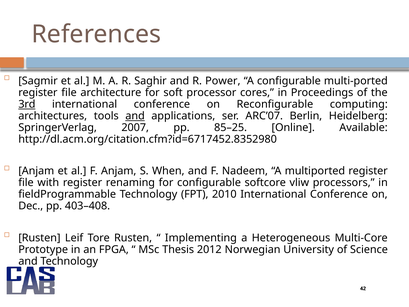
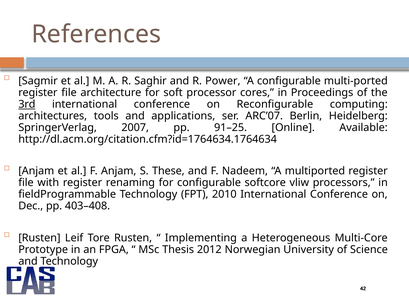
and underline: present -> none (135, 116)
85–25: 85–25 -> 91–25 (231, 127)
http://dl.acm.org/citation.cfm?id=6717452.8352980: http://dl.acm.org/citation.cfm?id=6717452.8352980 -> http://dl.acm.org/citation.cfm?id=1764634.1764634 (148, 139)
When: When -> These (168, 171)
